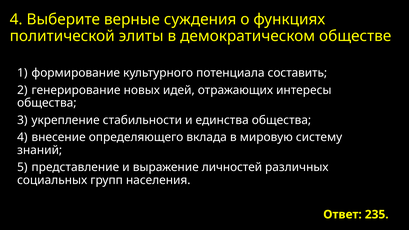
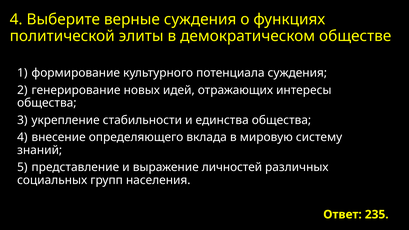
потенциала составить: составить -> суждения (297, 73)
